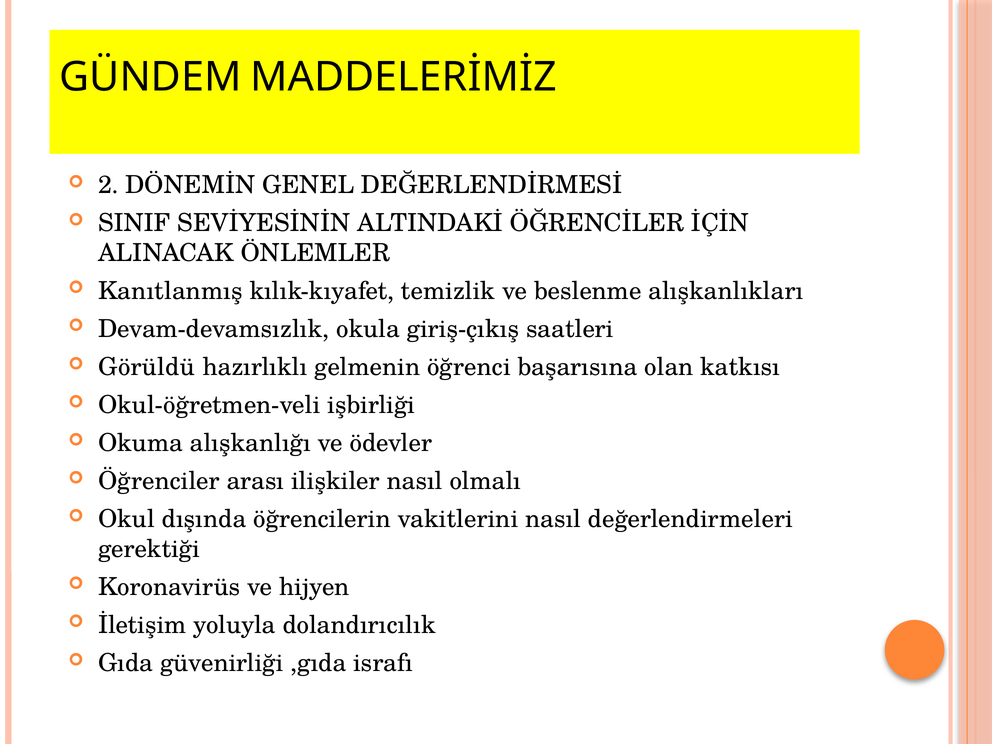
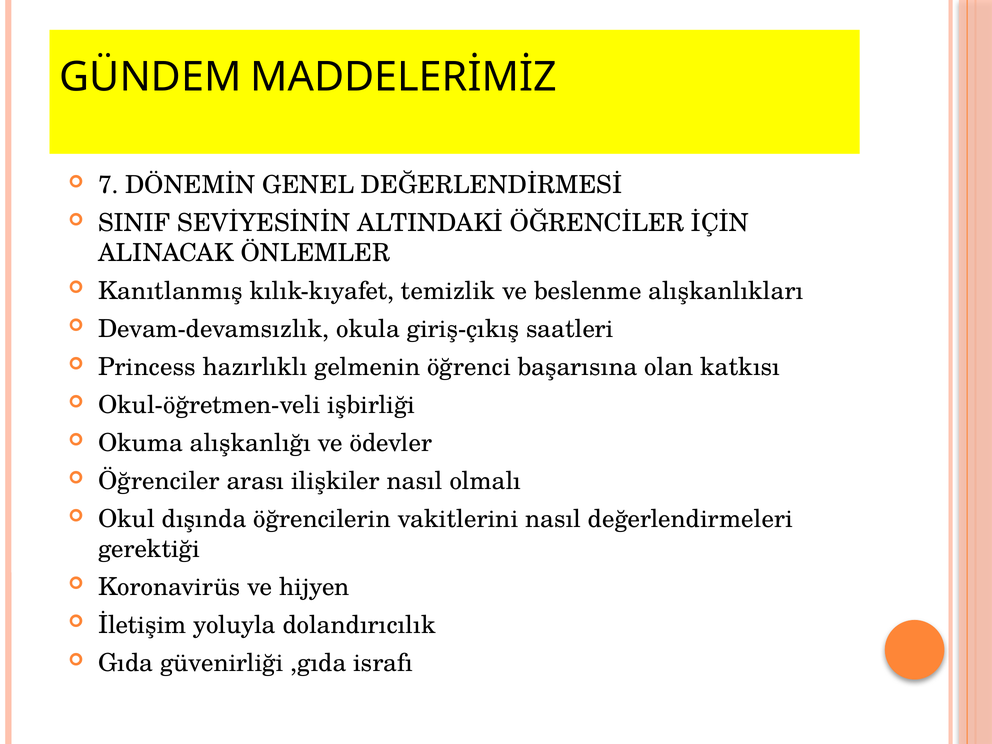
2: 2 -> 7 (108, 185)
Görüldü: Görüldü -> Princess (147, 367)
